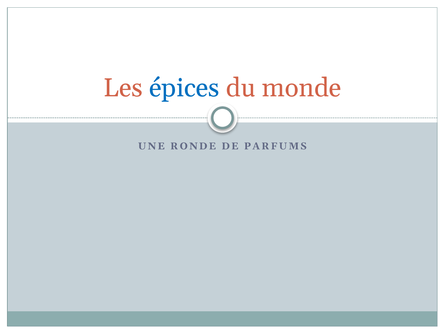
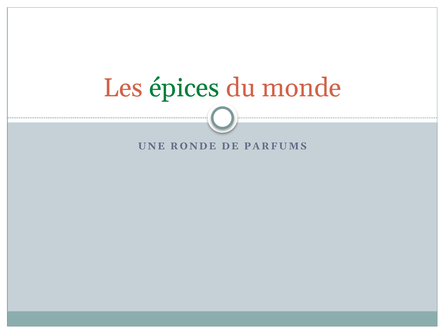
épices colour: blue -> green (184, 88)
